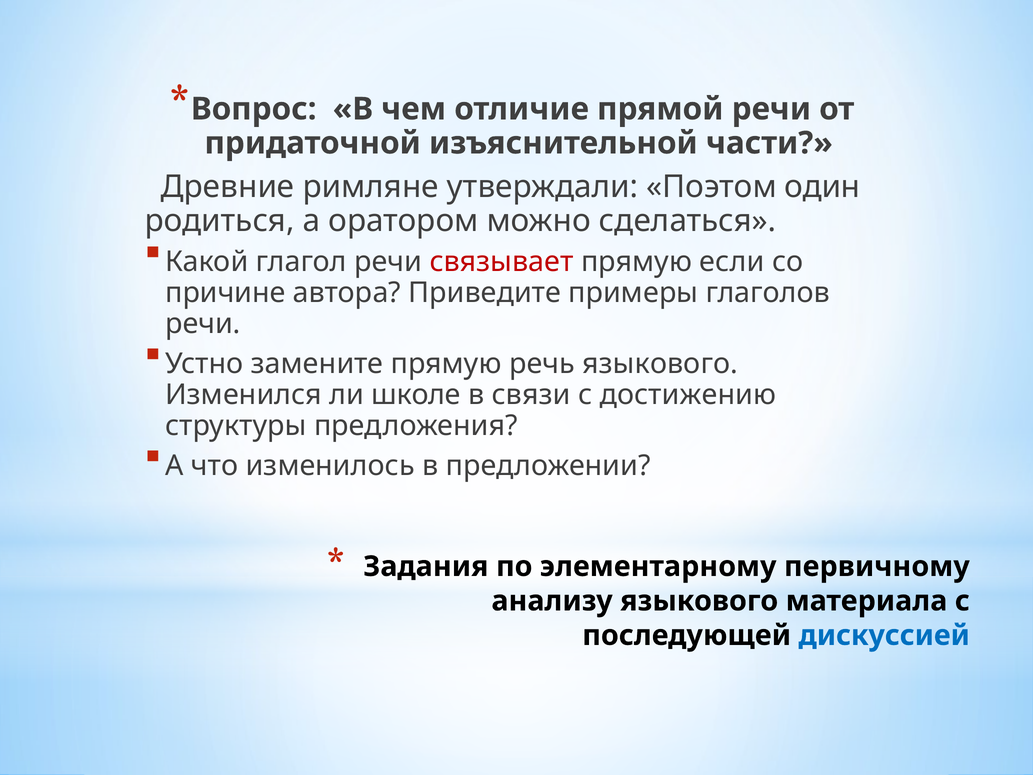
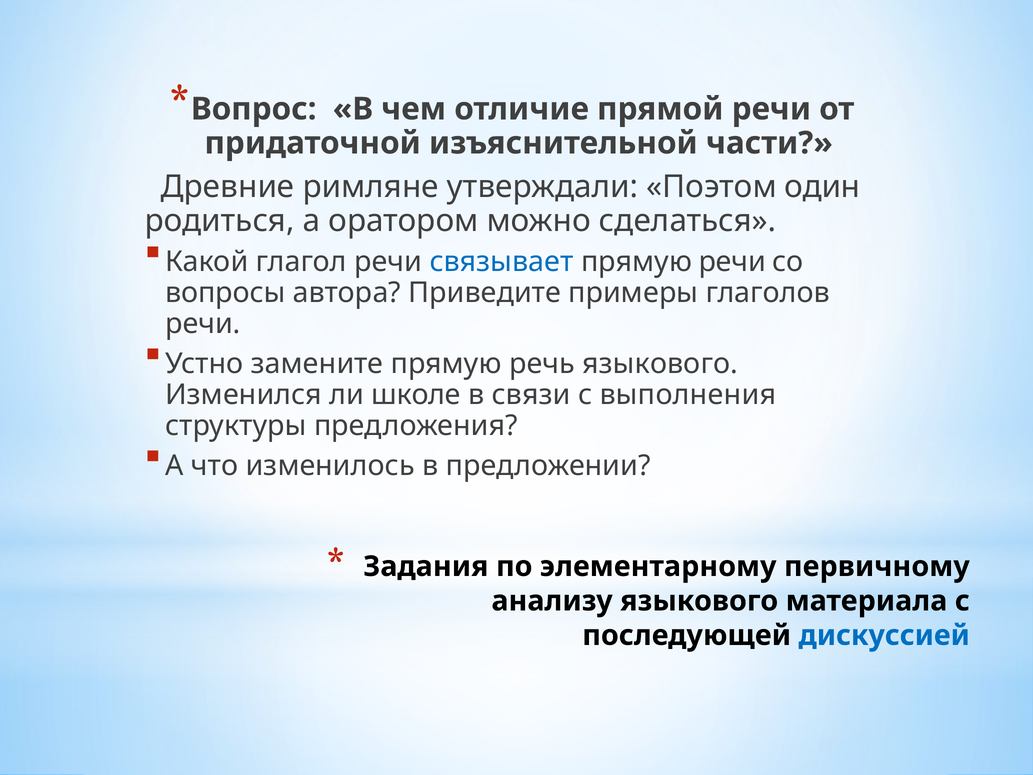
связывает colour: red -> blue (502, 262)
прямую если: если -> речи (732, 262)
причине: причине -> вопросы (225, 293)
достижению: достижению -> выполнения (688, 395)
